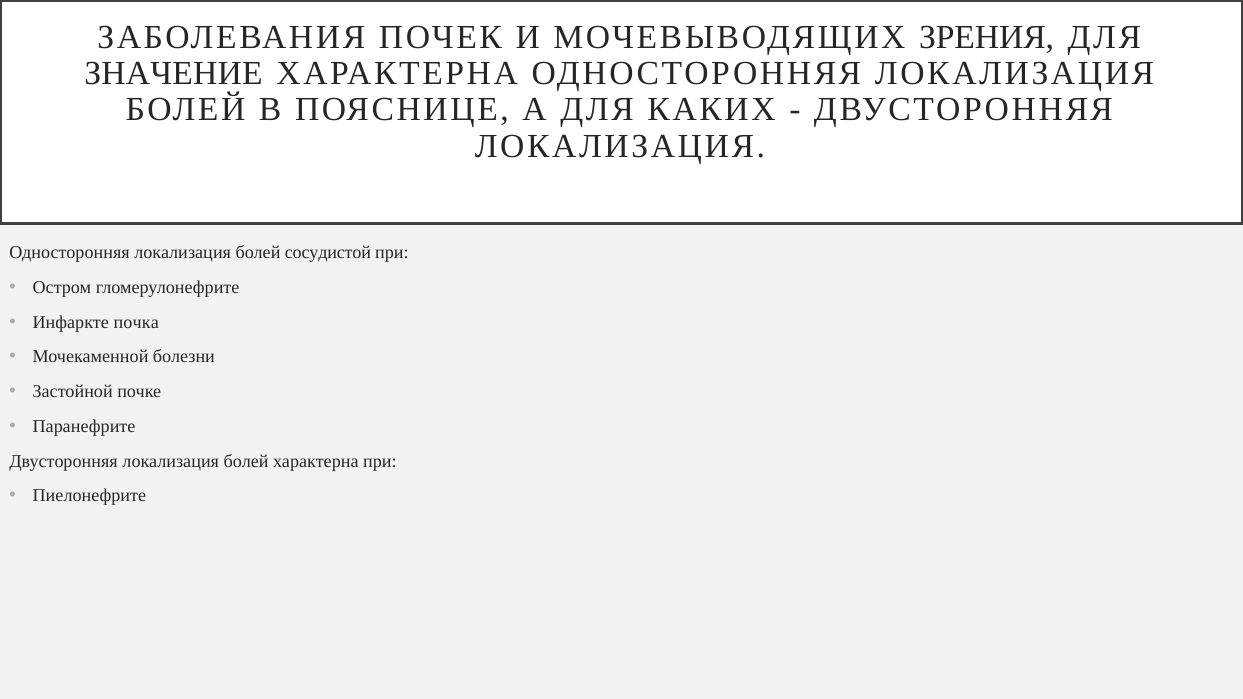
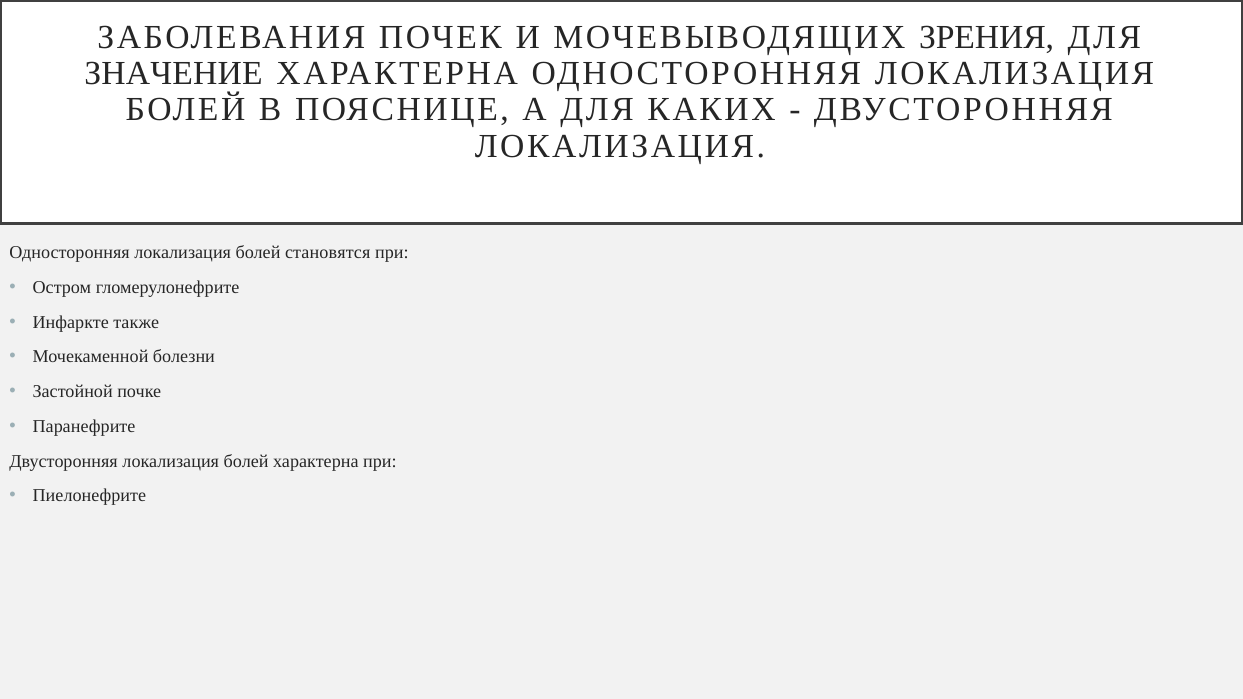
сосудистой: сосудистой -> становятся (328, 253)
почка: почка -> также (136, 322)
